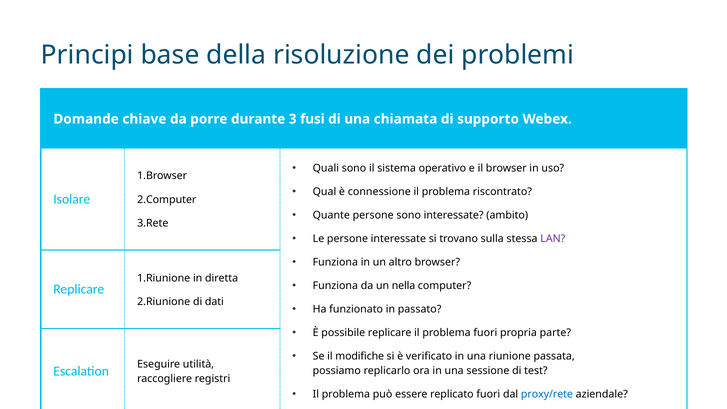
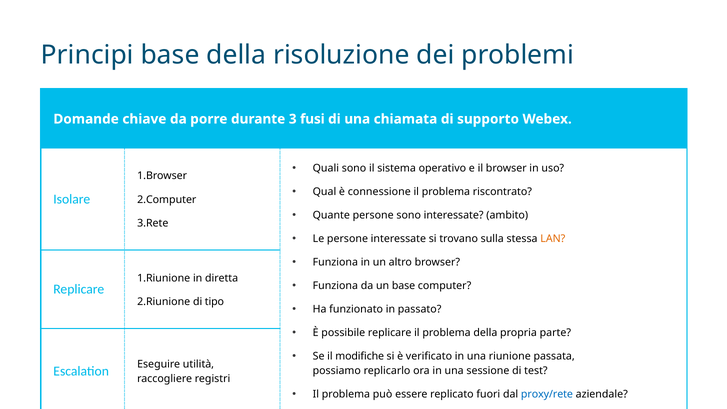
LAN colour: purple -> orange (553, 239)
un nella: nella -> base (404, 286)
dati: dati -> tipo (214, 302)
problema fuori: fuori -> della (485, 333)
